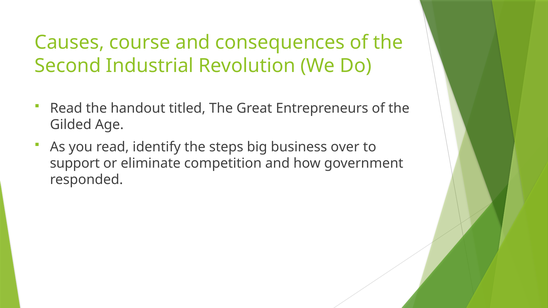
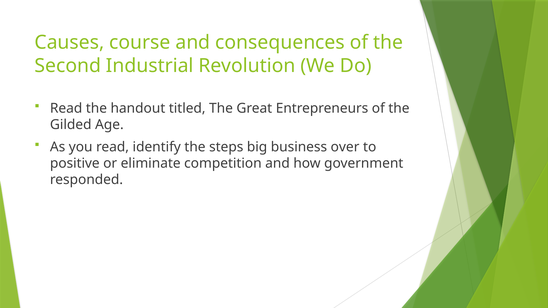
support: support -> positive (75, 163)
